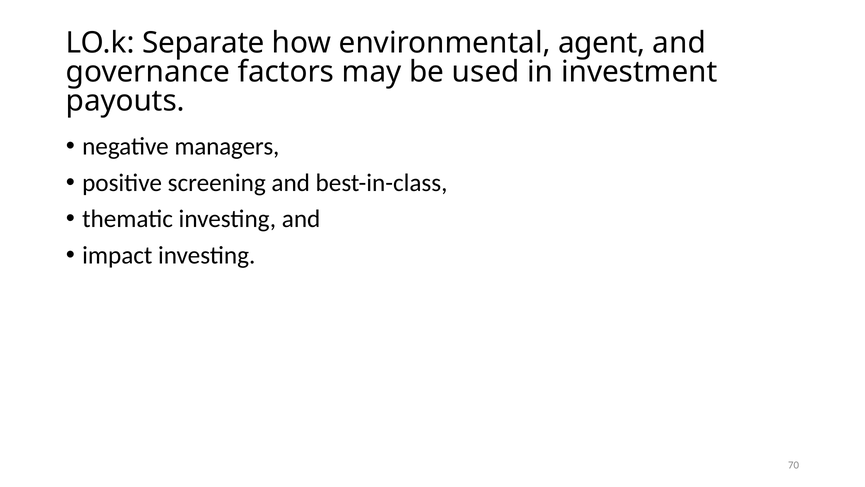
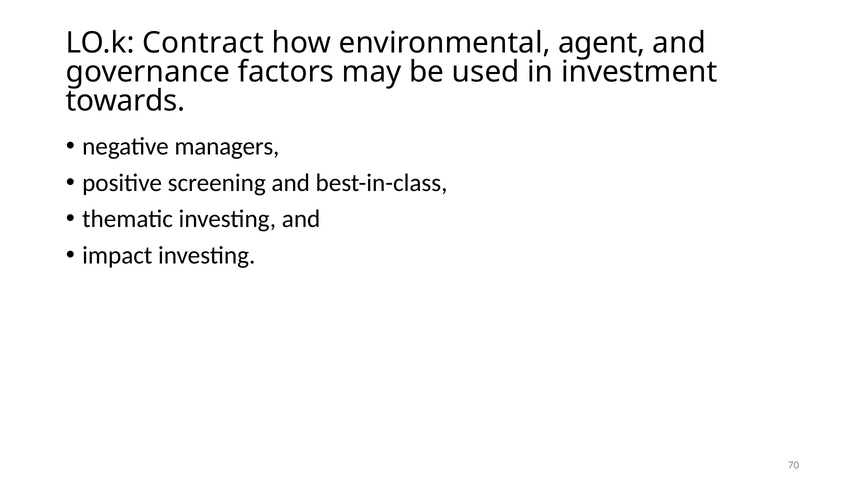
Separate: Separate -> Contract (203, 43)
payouts: payouts -> towards (125, 101)
